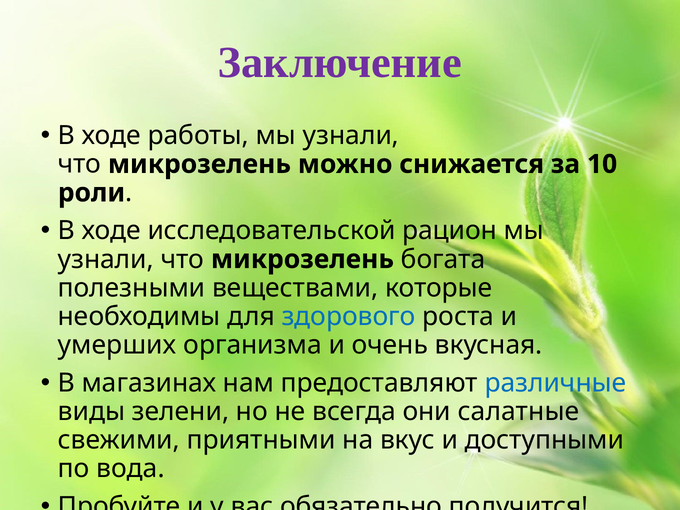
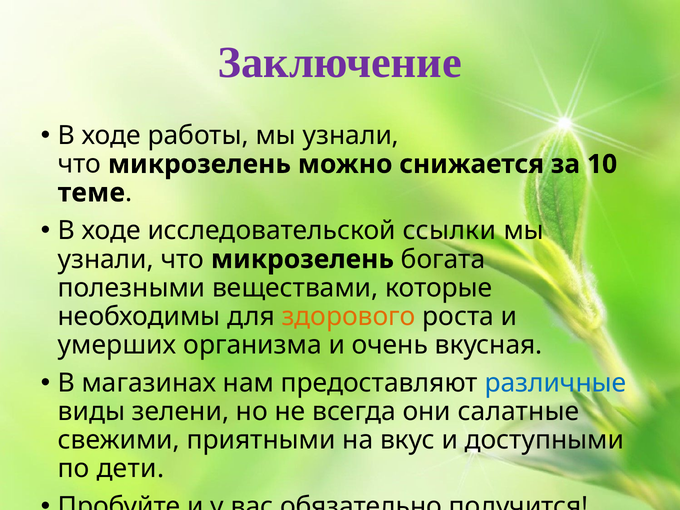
роли: роли -> теме (91, 193)
рацион: рацион -> ссылки (449, 231)
здорового colour: blue -> orange (349, 316)
вода: вода -> дети (130, 469)
